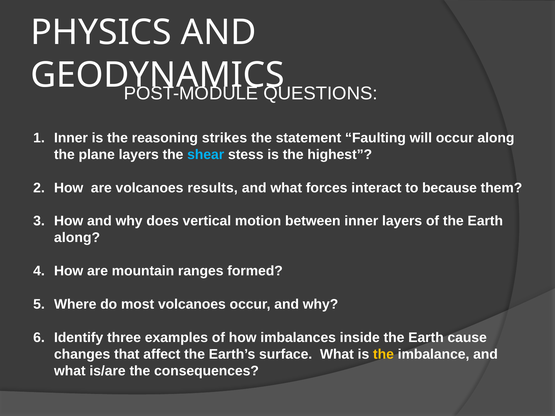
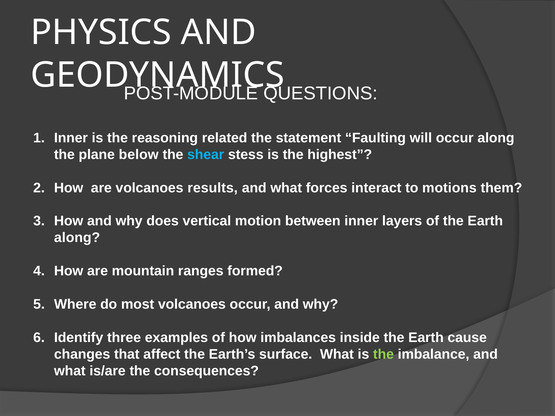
strikes: strikes -> related (225, 138)
plane layers: layers -> below (139, 155)
because: because -> motions (449, 188)
the colour: yellow -> light green (383, 354)
